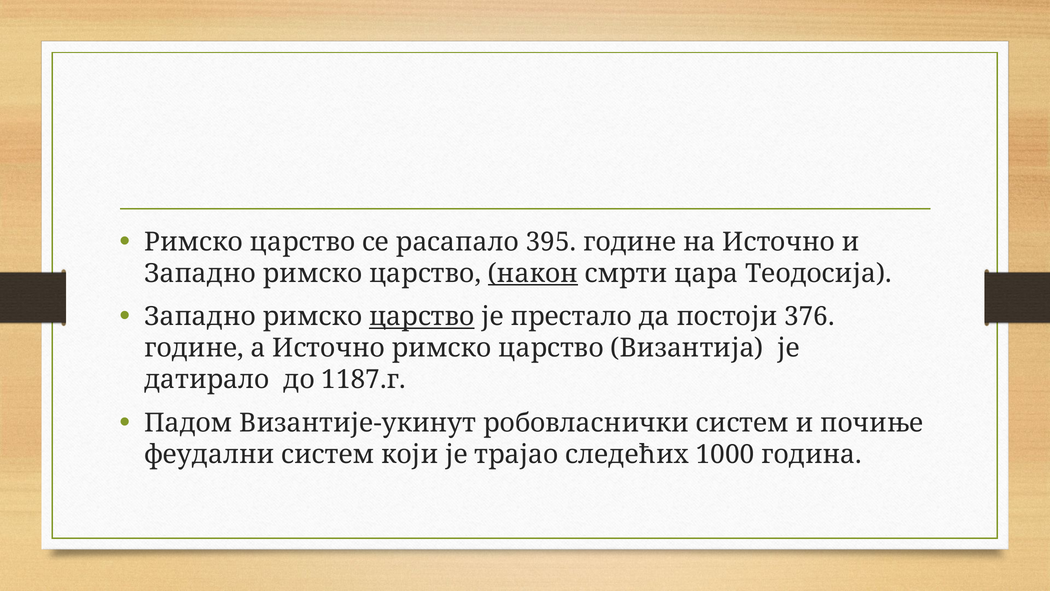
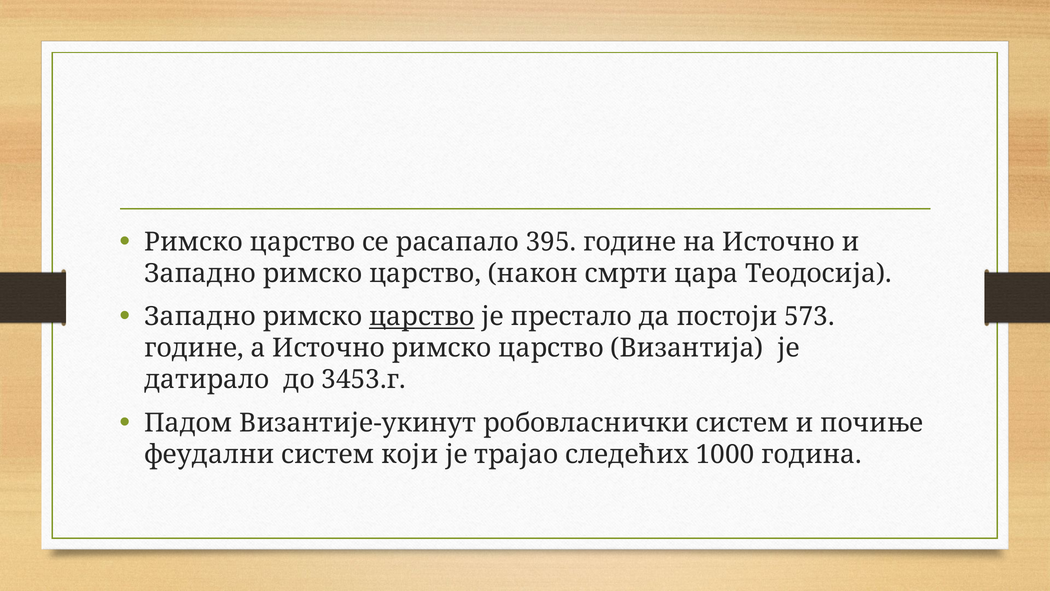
након underline: present -> none (533, 273)
376: 376 -> 573 (809, 317)
1187.г: 1187.г -> 3453.г (364, 380)
